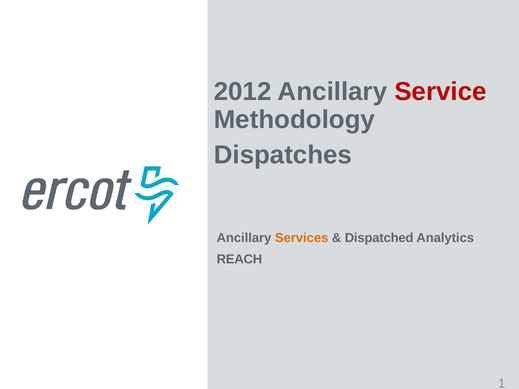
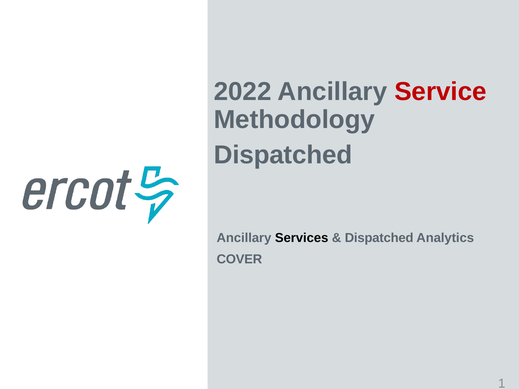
2012: 2012 -> 2022 (243, 92)
Dispatches: Dispatches -> Dispatched (283, 155)
Services colour: orange -> black (302, 238)
REACH: REACH -> COVER (239, 259)
